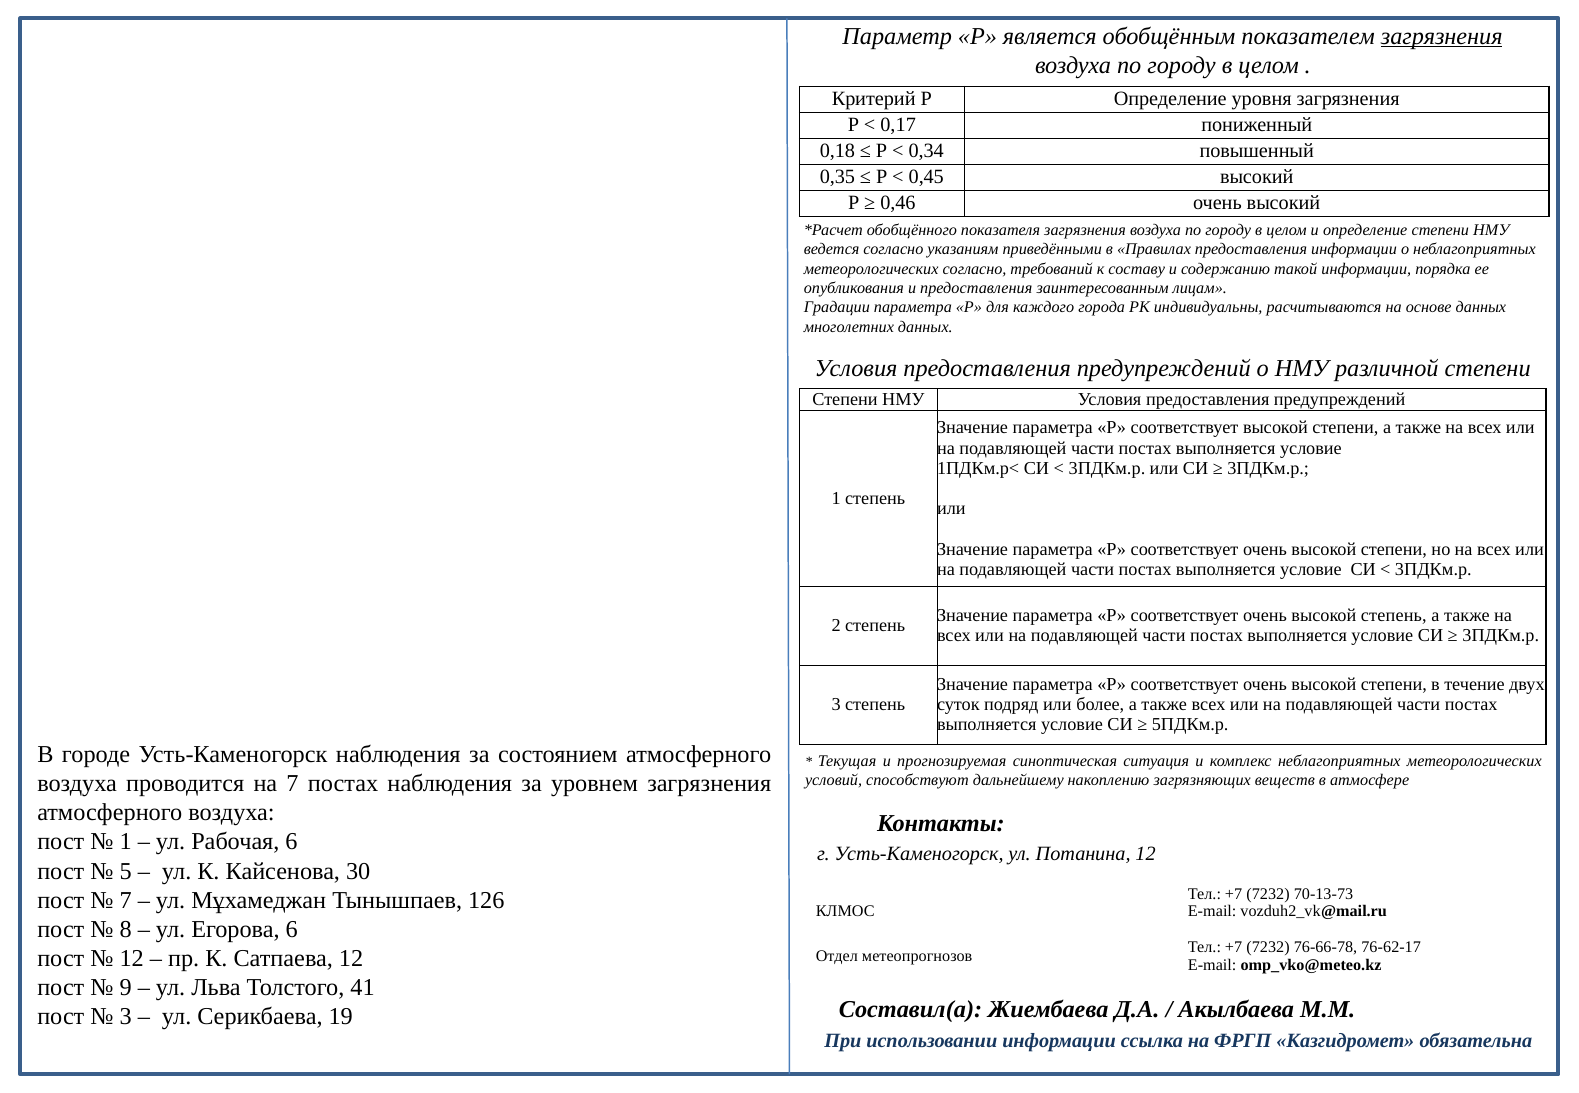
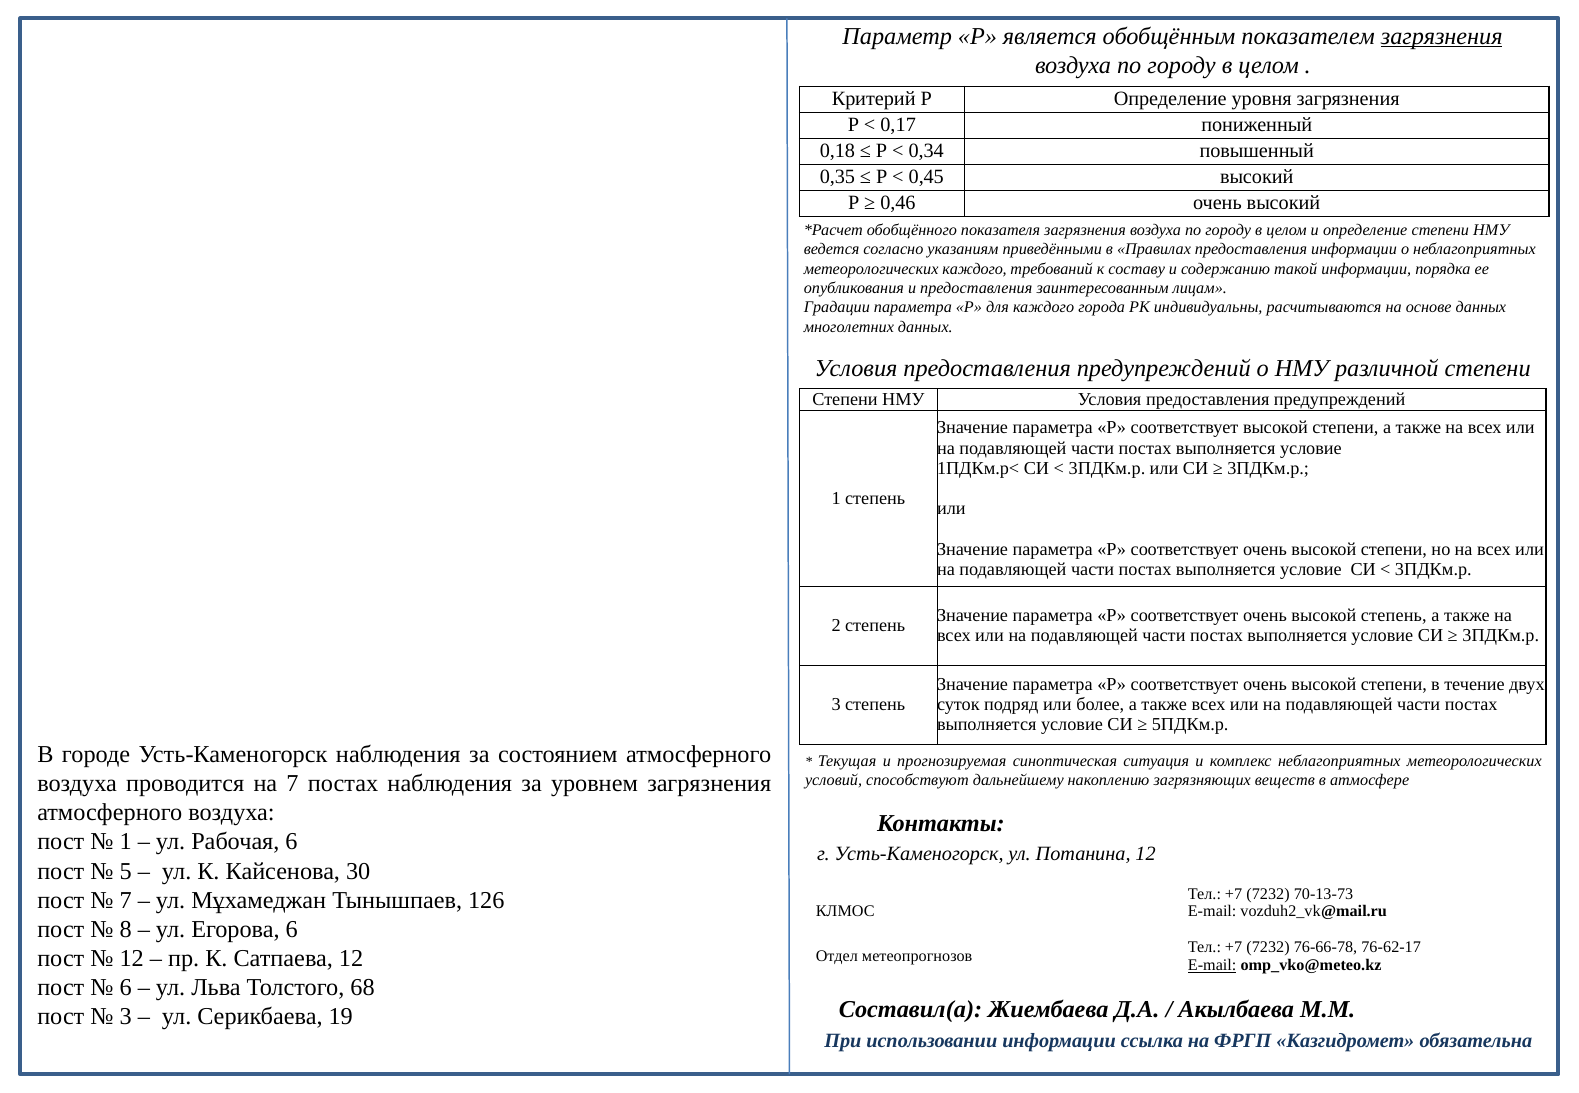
метеорологических согласно: согласно -> каждого (975, 269)
E-mail underline: none -> present (1212, 965)
9: 9 -> 6 (126, 988)
41: 41 -> 68 (363, 988)
